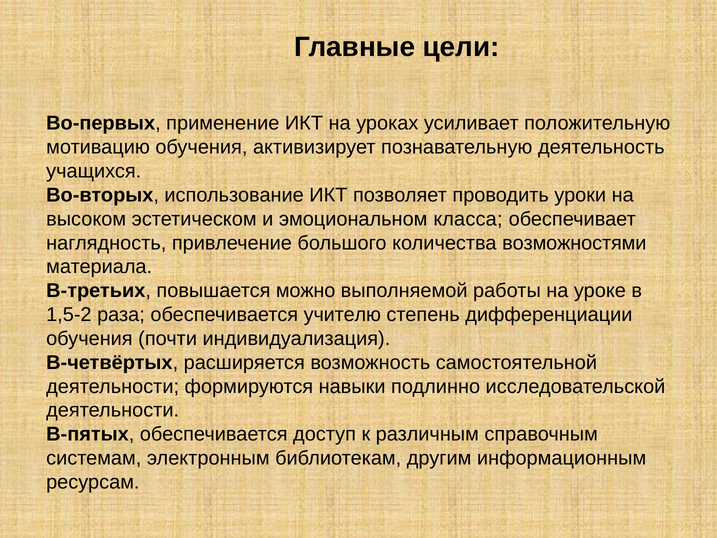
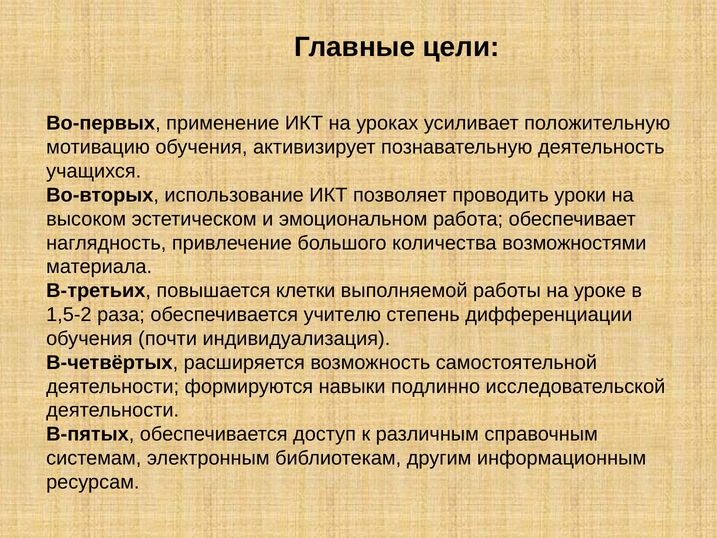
класса: класса -> работа (468, 219)
можно: можно -> клетки (306, 291)
